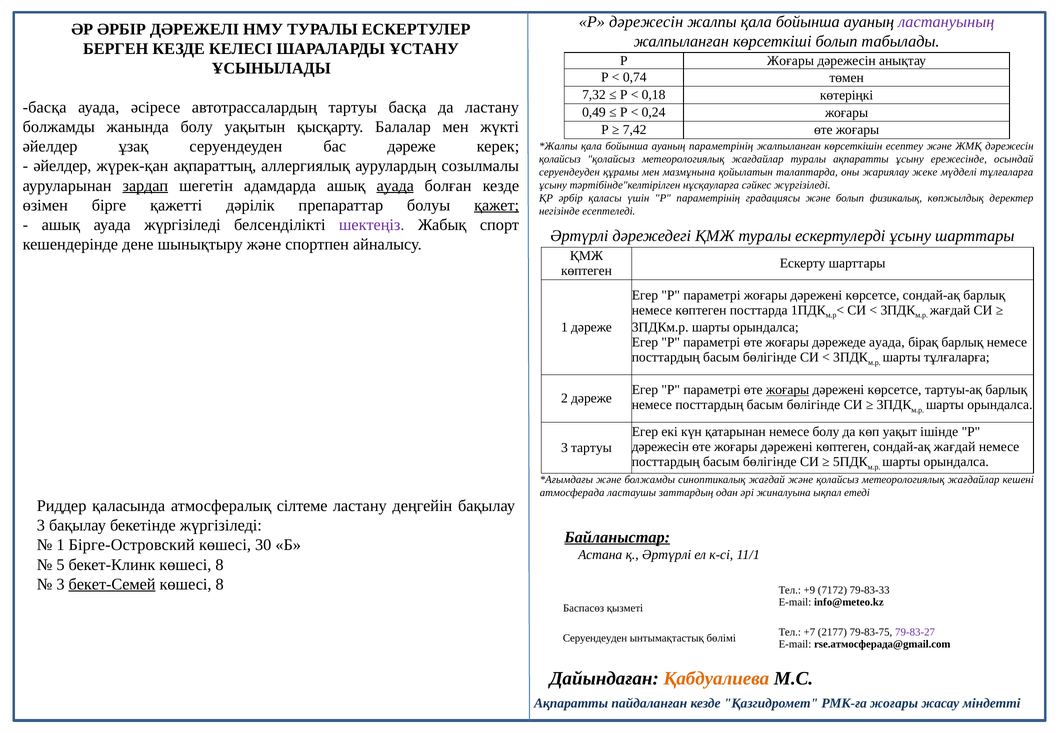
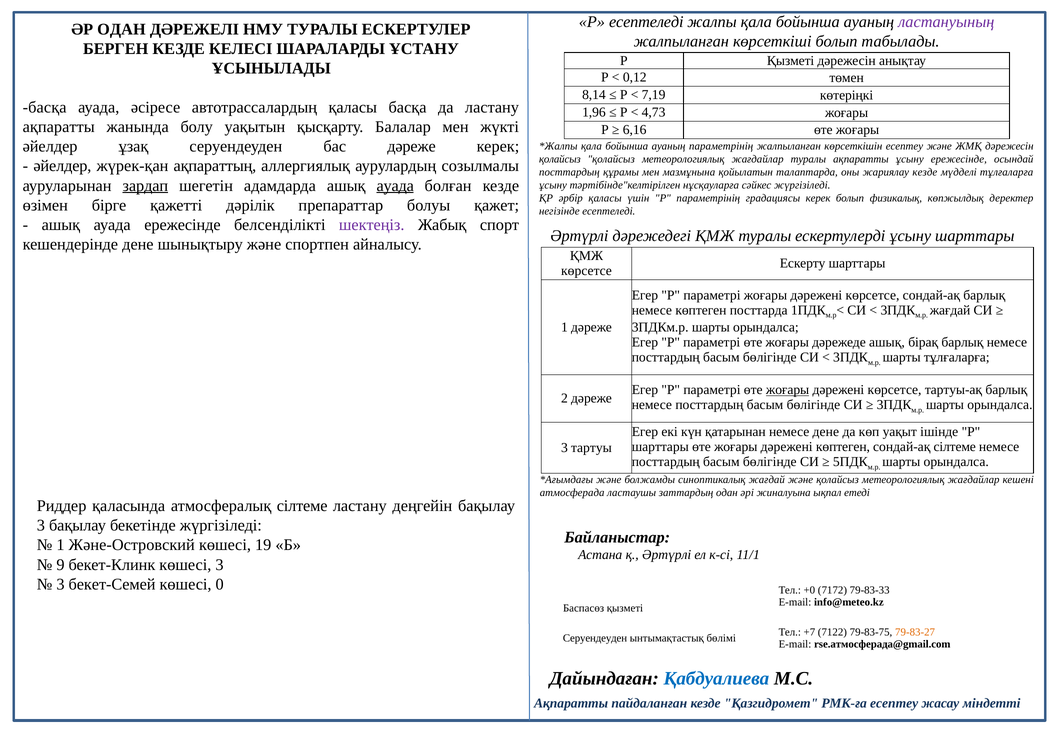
дәрежесін: дәрежесін -> есептеледі (646, 22)
ӘР ӘРБІР: ӘРБІР -> ОДАН (121, 29)
Р Жоғары: Жоғары -> Қызметі (791, 61)
0,74: 0,74 -> 0,12 (635, 77)
7,32: 7,32 -> 8,14 (594, 95)
0,18: 0,18 -> 7,19 (654, 95)
автотрассалардың тартуы: тартуы -> қаласы (353, 107)
0,49: 0,49 -> 1,96 (594, 112)
0,24: 0,24 -> 4,73 (654, 112)
болжамды: болжамды -> ақпаратты (59, 127)
7,42: 7,42 -> 6,16 (635, 130)
серуендеуден: серуендеуден -> посттардың (569, 172)
жариялау жеке: жеке -> кезде (925, 172)
градациясы және: және -> керек (818, 198)
қажет underline: present -> none (497, 205)
ауада жүргізіледі: жүргізіледі -> ережесінде (182, 225)
көптеген: көптеген -> көрсетсе (586, 271)
дәрежеде ауада: ауада -> ашық (887, 342)
немесе болу: болу -> дене (826, 432)
дәрежесін: дәрежесін -> шарттары (660, 447)
сондай-ақ жағдай: жағдай -> сілтеме (955, 447)
Байланыстар underline: present -> none (617, 537)
Бірге-Островский: Бірге-Островский -> Және-Островский (132, 545)
30: 30 -> 19 (263, 545)
5: 5 -> 9 (60, 565)
бекет-Клинк көшесі 8: 8 -> 3 (219, 565)
бекет-Семей underline: present -> none (112, 584)
8: 8 -> 0 (220, 584)
+9: +9 -> +0 (809, 590)
2177: 2177 -> 7122 (832, 632)
79-83-27 colour: purple -> orange (915, 632)
Қабдуалиева colour: orange -> blue (716, 678)
РМК-ға жоғары: жоғары -> есептеу (894, 703)
